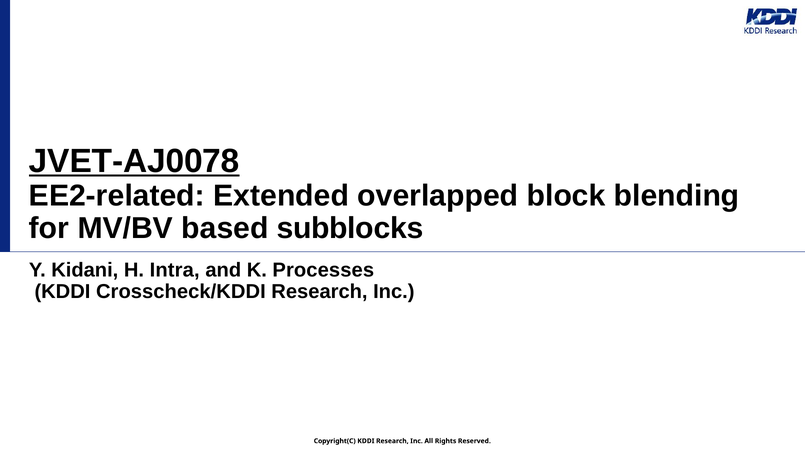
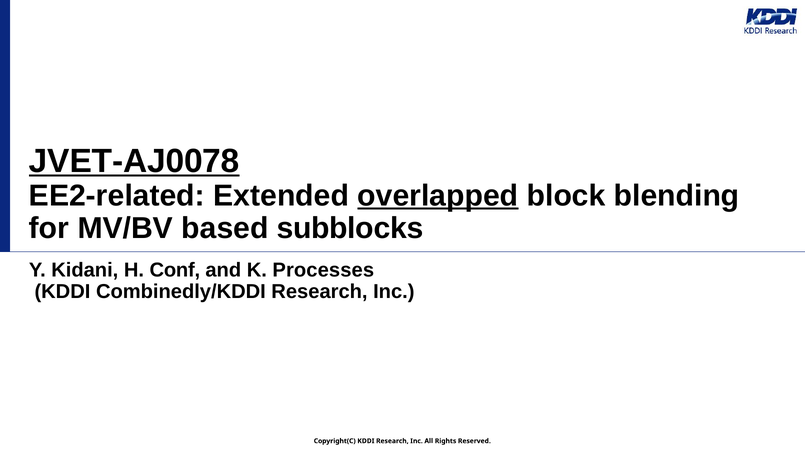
overlapped underline: none -> present (438, 195)
Intra: Intra -> Conf (175, 270)
Crosscheck/KDDI: Crosscheck/KDDI -> Combinedly/KDDI (181, 292)
